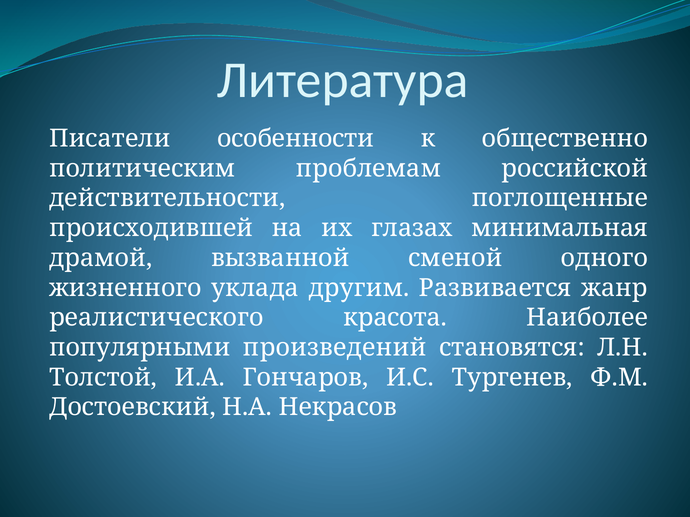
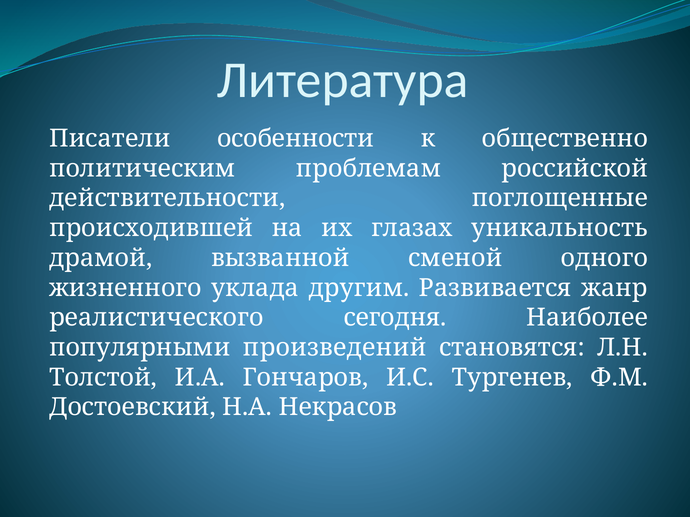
минимальная: минимальная -> уникальность (560, 228)
красота: красота -> сегодня (395, 318)
